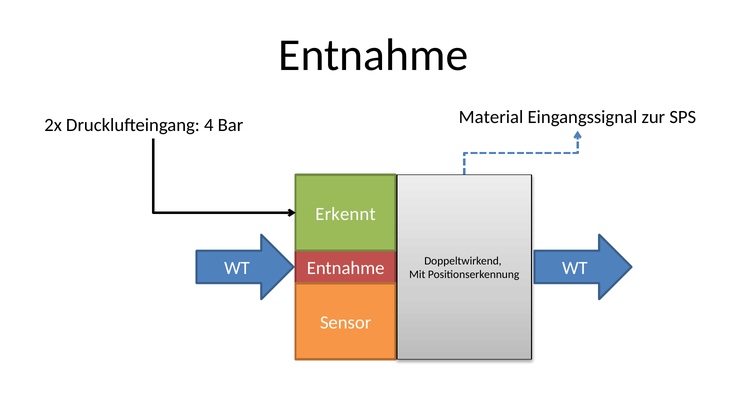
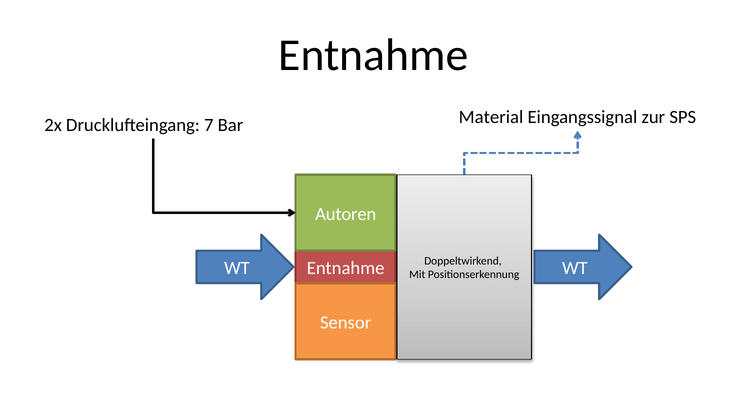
4: 4 -> 7 (209, 125)
Erkennt: Erkennt -> Autoren (346, 214)
